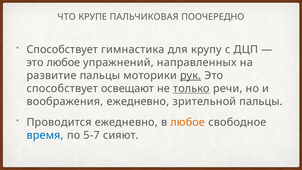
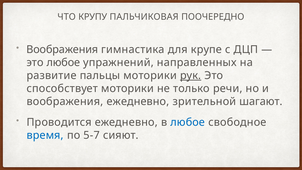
КРУПЕ: КРУПЕ -> КРУПУ (93, 17)
Способствует: Способствует -> Воображения (62, 49)
крупу: крупу -> крупе (206, 49)
способствует освещают: освещают -> моторики (127, 88)
только underline: present -> none (191, 88)
зрительной пальцы: пальцы -> шагают (261, 102)
любое colour: orange -> blue (188, 122)
